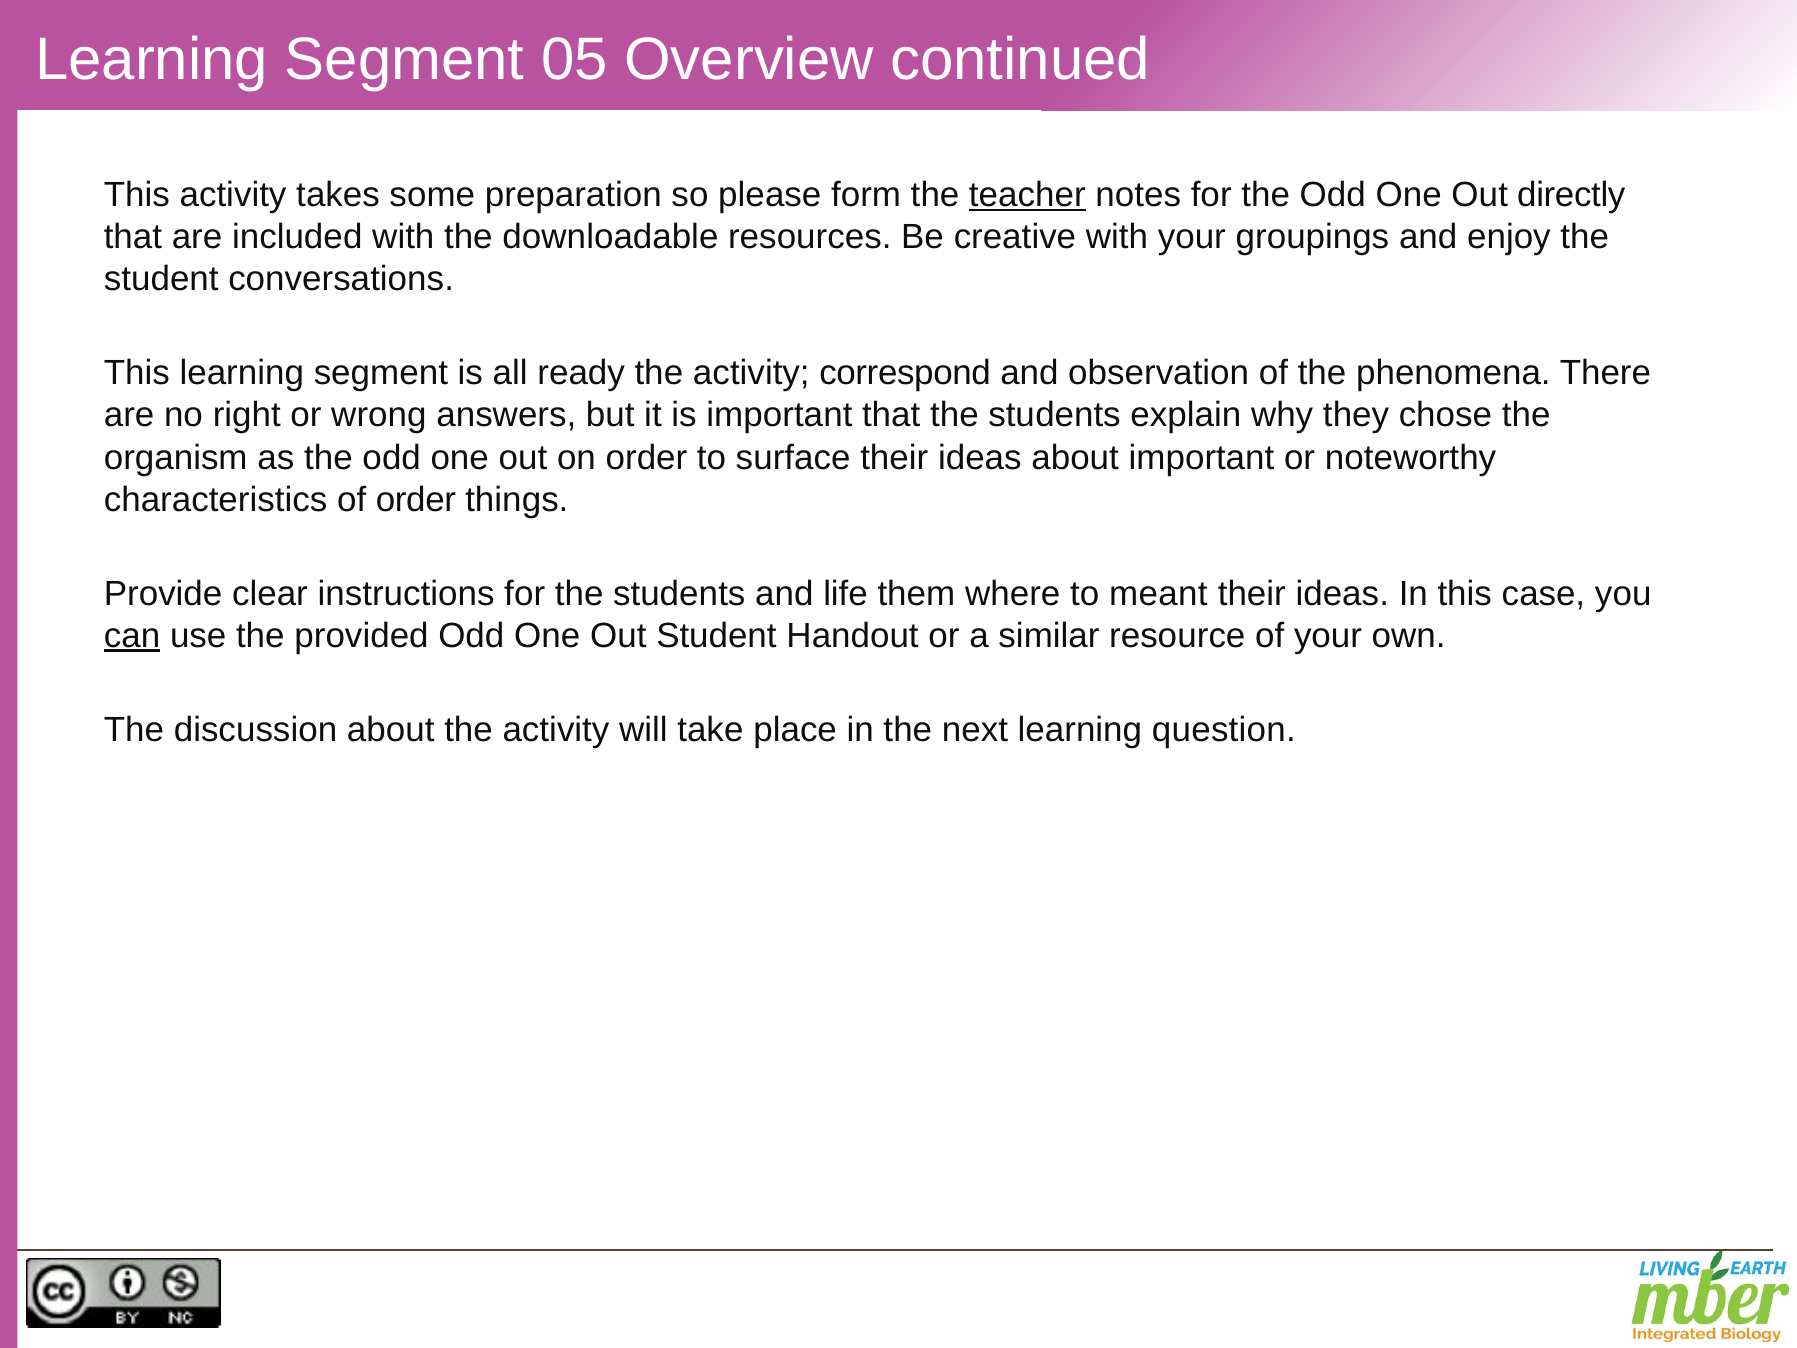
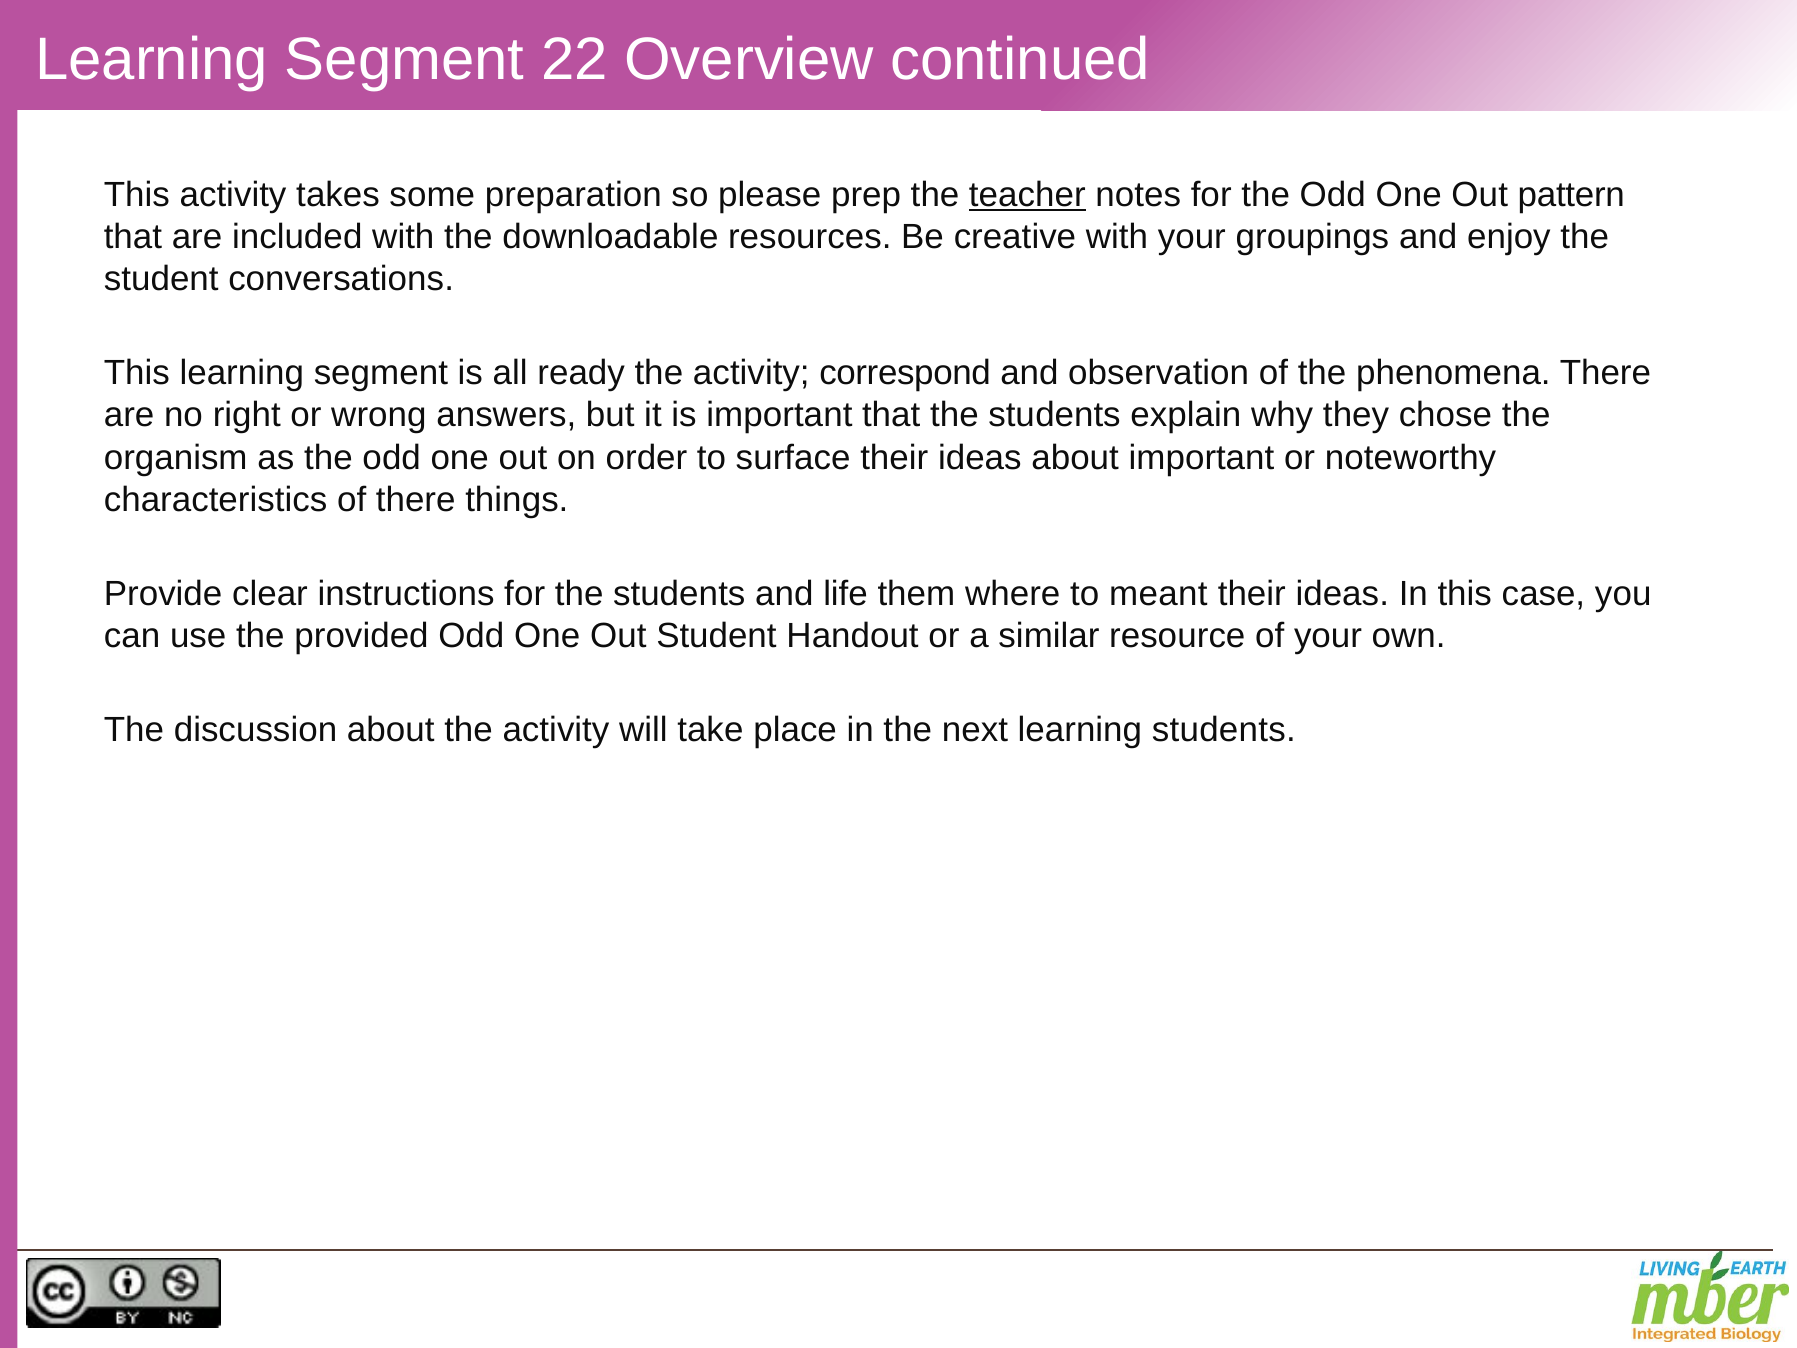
05: 05 -> 22 (574, 60)
form: form -> prep (866, 195)
directly: directly -> pattern (1571, 195)
of order: order -> there (416, 499)
can underline: present -> none (132, 635)
learning question: question -> students (1224, 729)
